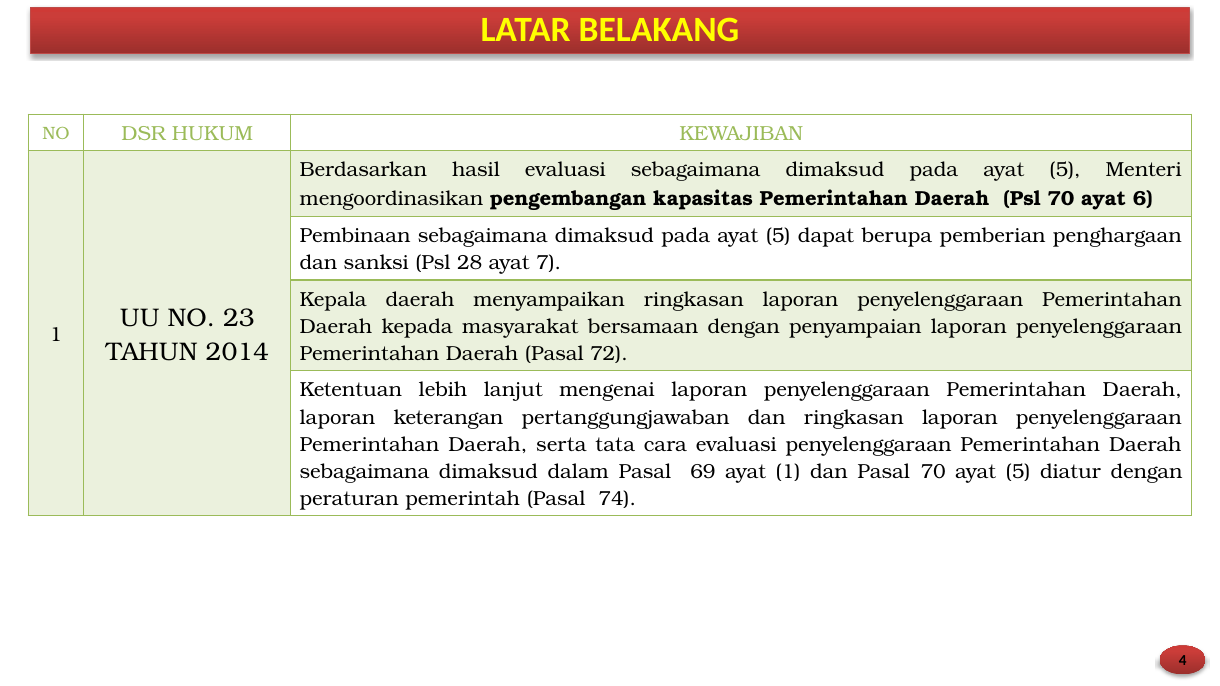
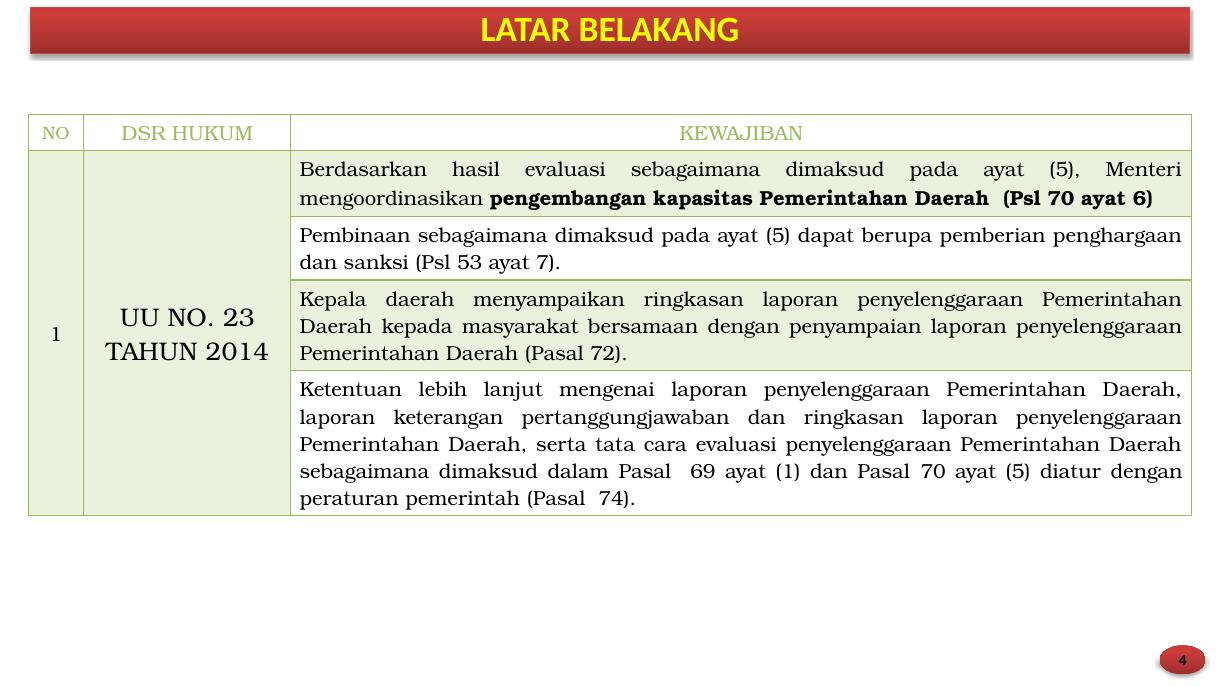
28: 28 -> 53 (470, 263)
